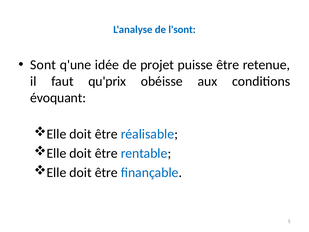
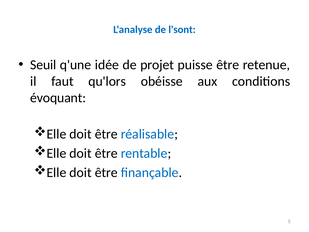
Sont: Sont -> Seuil (43, 65)
qu'prix: qu'prix -> qu'lors (107, 81)
